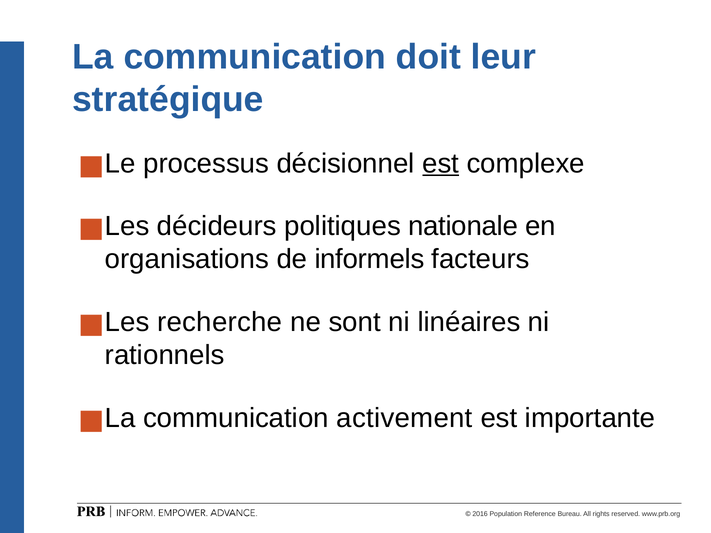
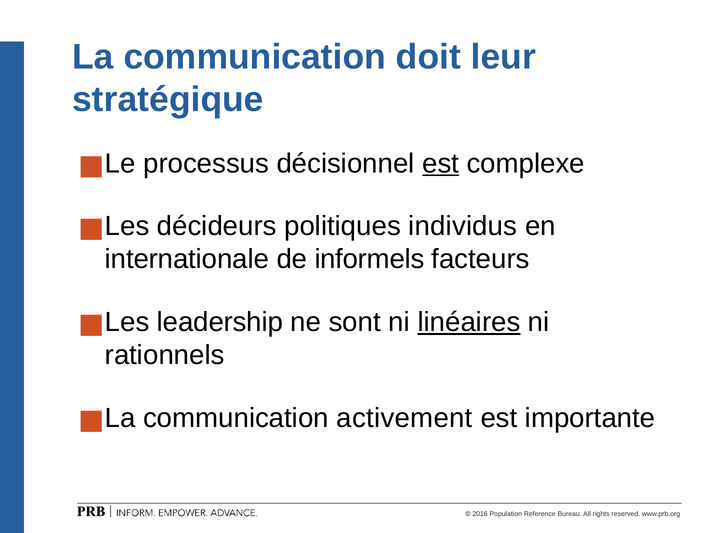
nationale: nationale -> individus (463, 226)
organisations: organisations -> internationale (187, 259)
recherche: recherche -> leadership (220, 322)
linéaires underline: none -> present (469, 322)
